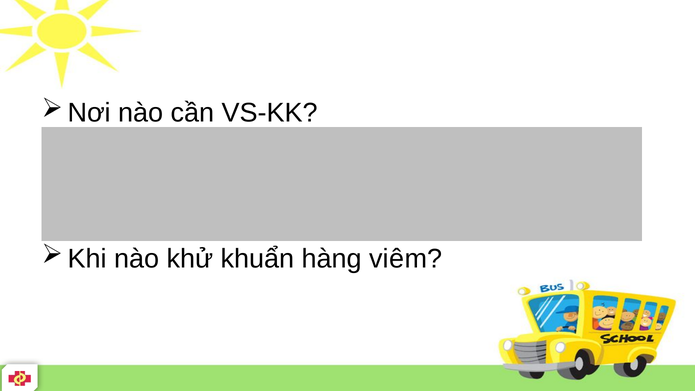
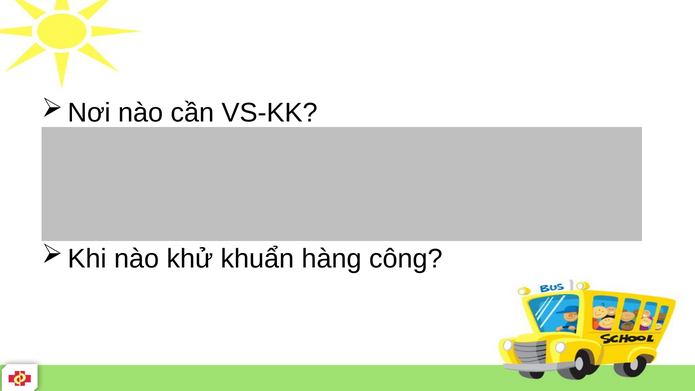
viêm: viêm -> công (406, 259)
